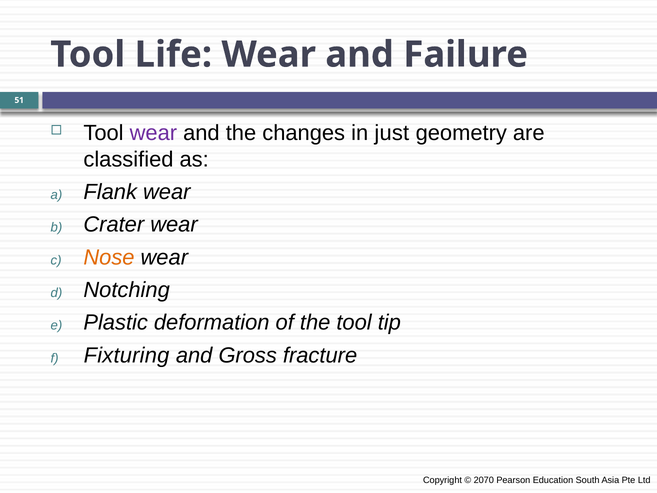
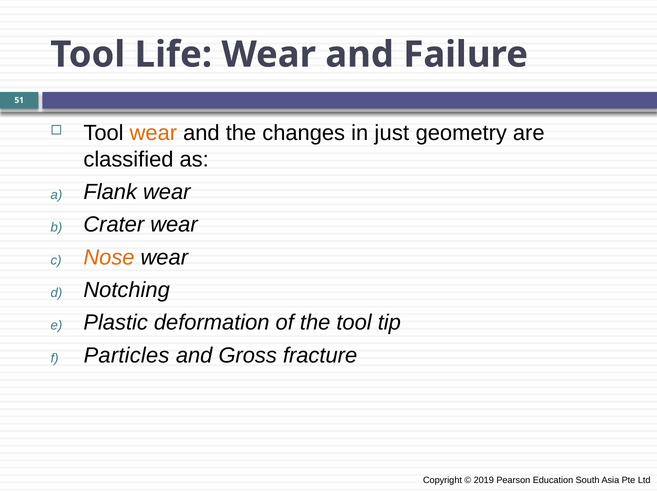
wear colour: purple -> orange (153, 133)
Fixturing: Fixturing -> Particles (127, 355)
2070: 2070 -> 2019 (484, 480)
